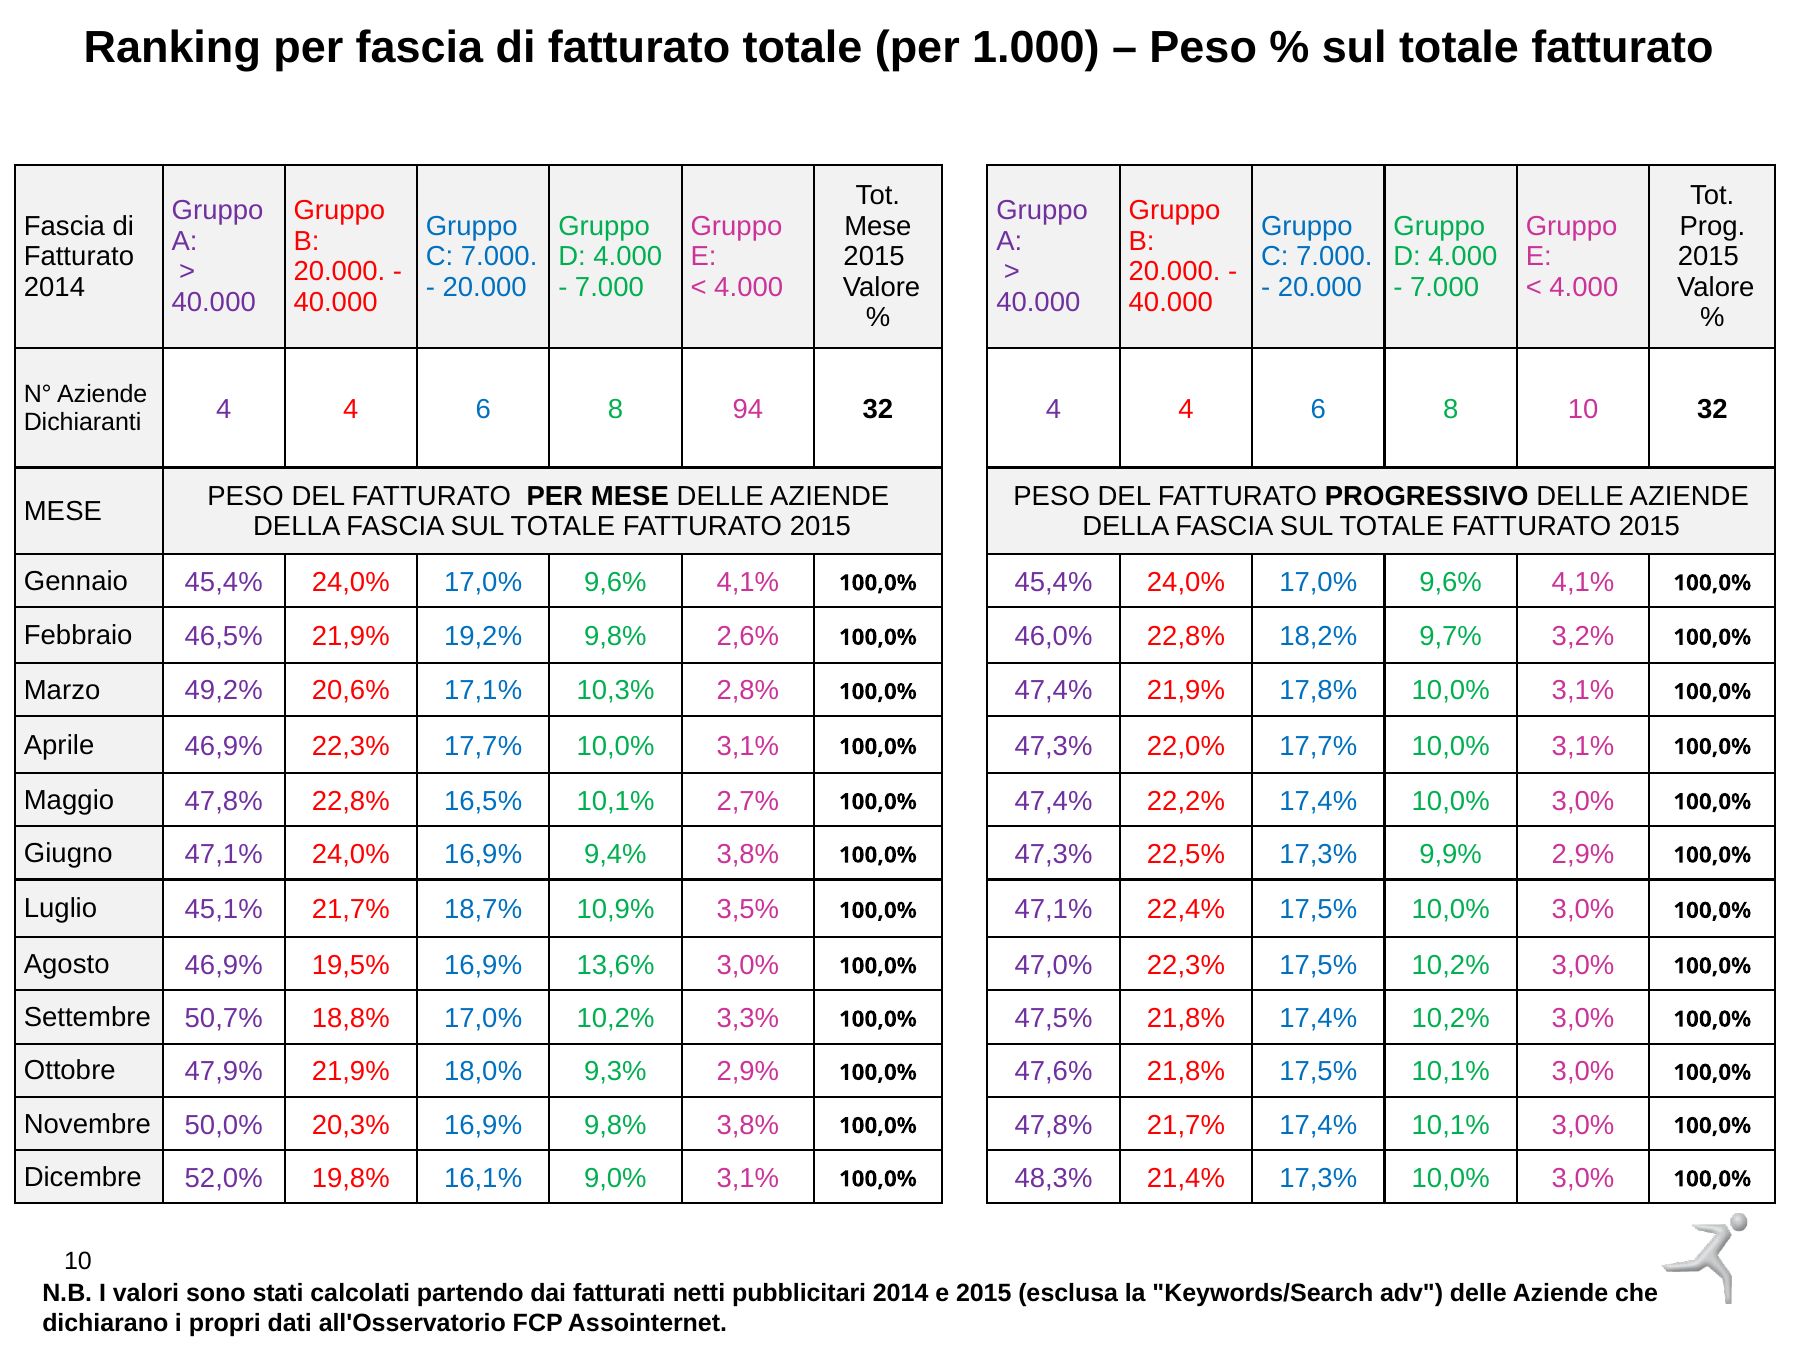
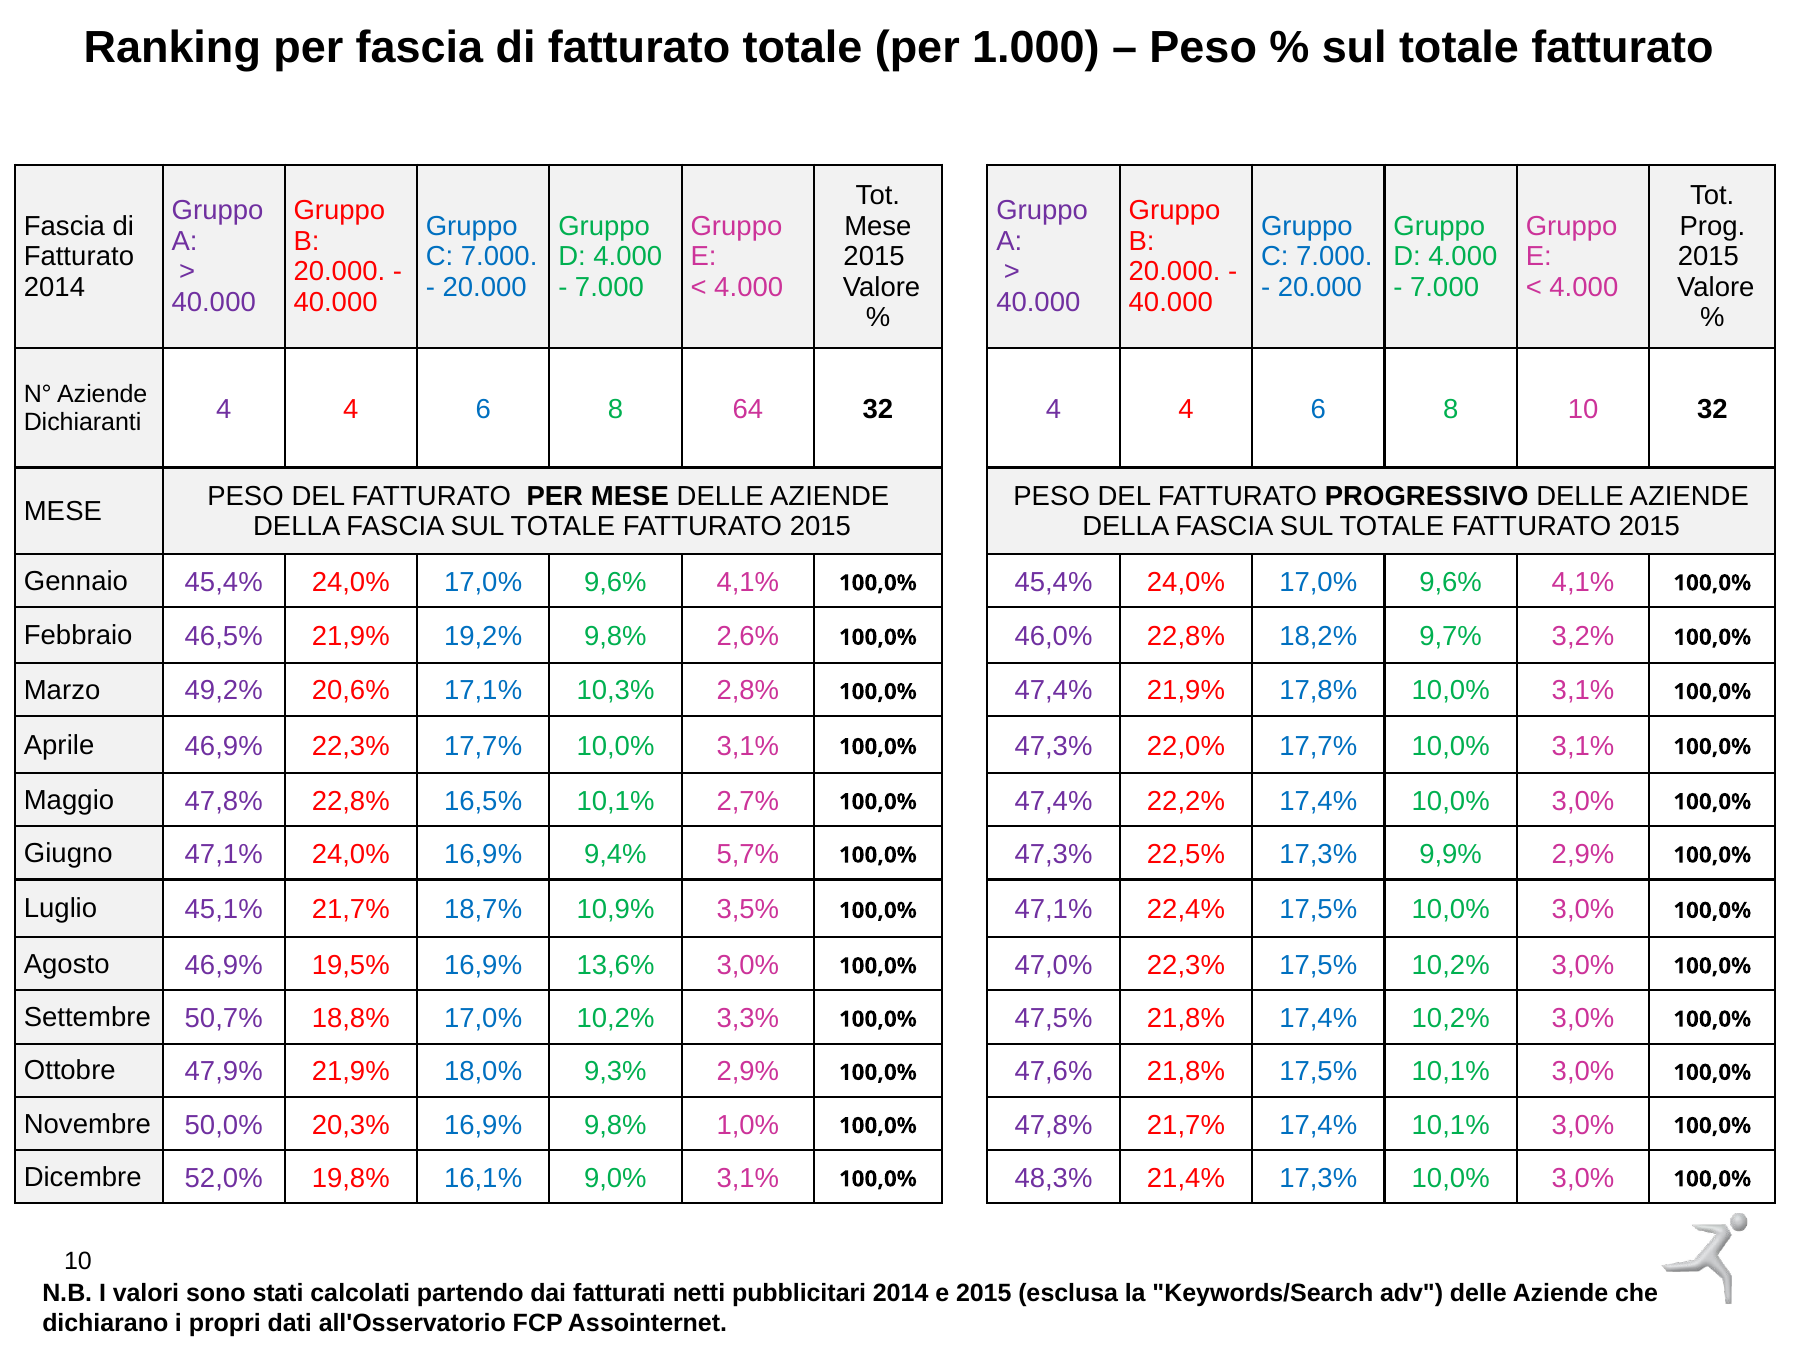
94: 94 -> 64 (748, 409)
9,4% 3,8%: 3,8% -> 5,7% (748, 854)
9,8% 3,8%: 3,8% -> 1,0% (748, 1125)
